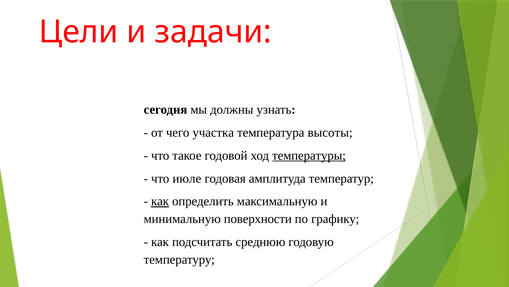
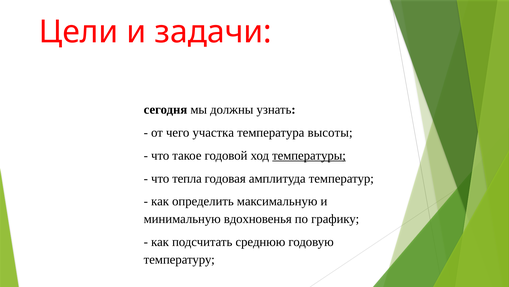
июле: июле -> тепла (187, 178)
как underline: present -> none (160, 201)
поверхности: поверхности -> вдохновенья (258, 218)
